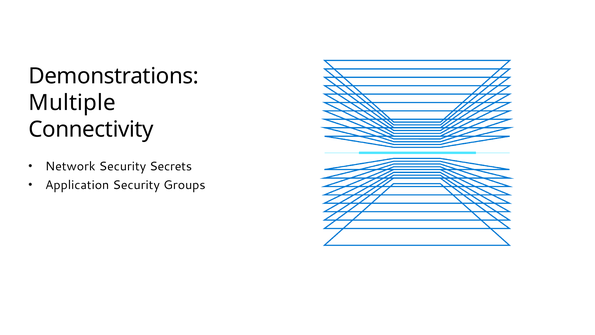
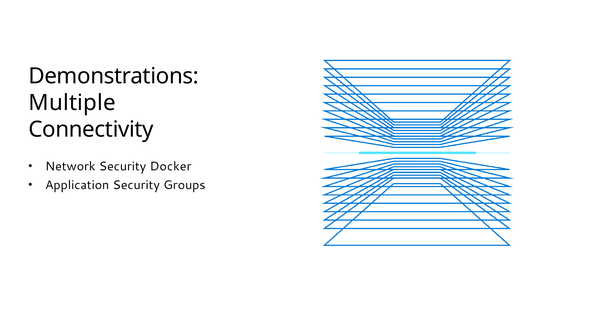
Secrets: Secrets -> Docker (171, 166)
